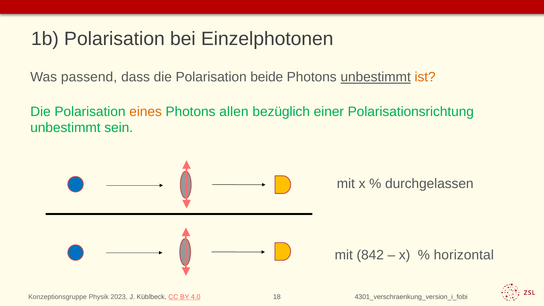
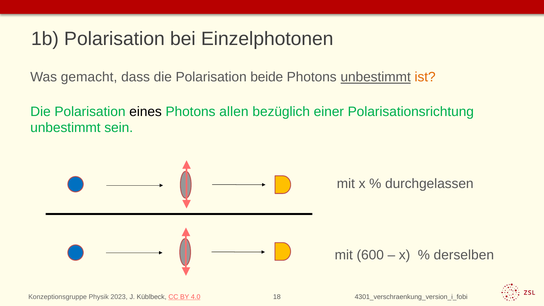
passend: passend -> gemacht (89, 77)
eines colour: orange -> black (146, 112)
842: 842 -> 600 (370, 255)
horizontal: horizontal -> derselben (464, 255)
